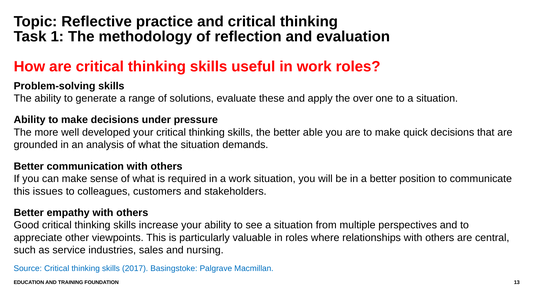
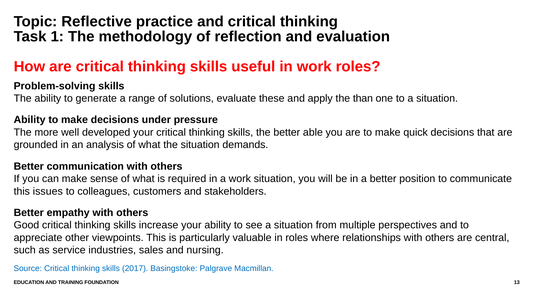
over: over -> than (363, 99)
